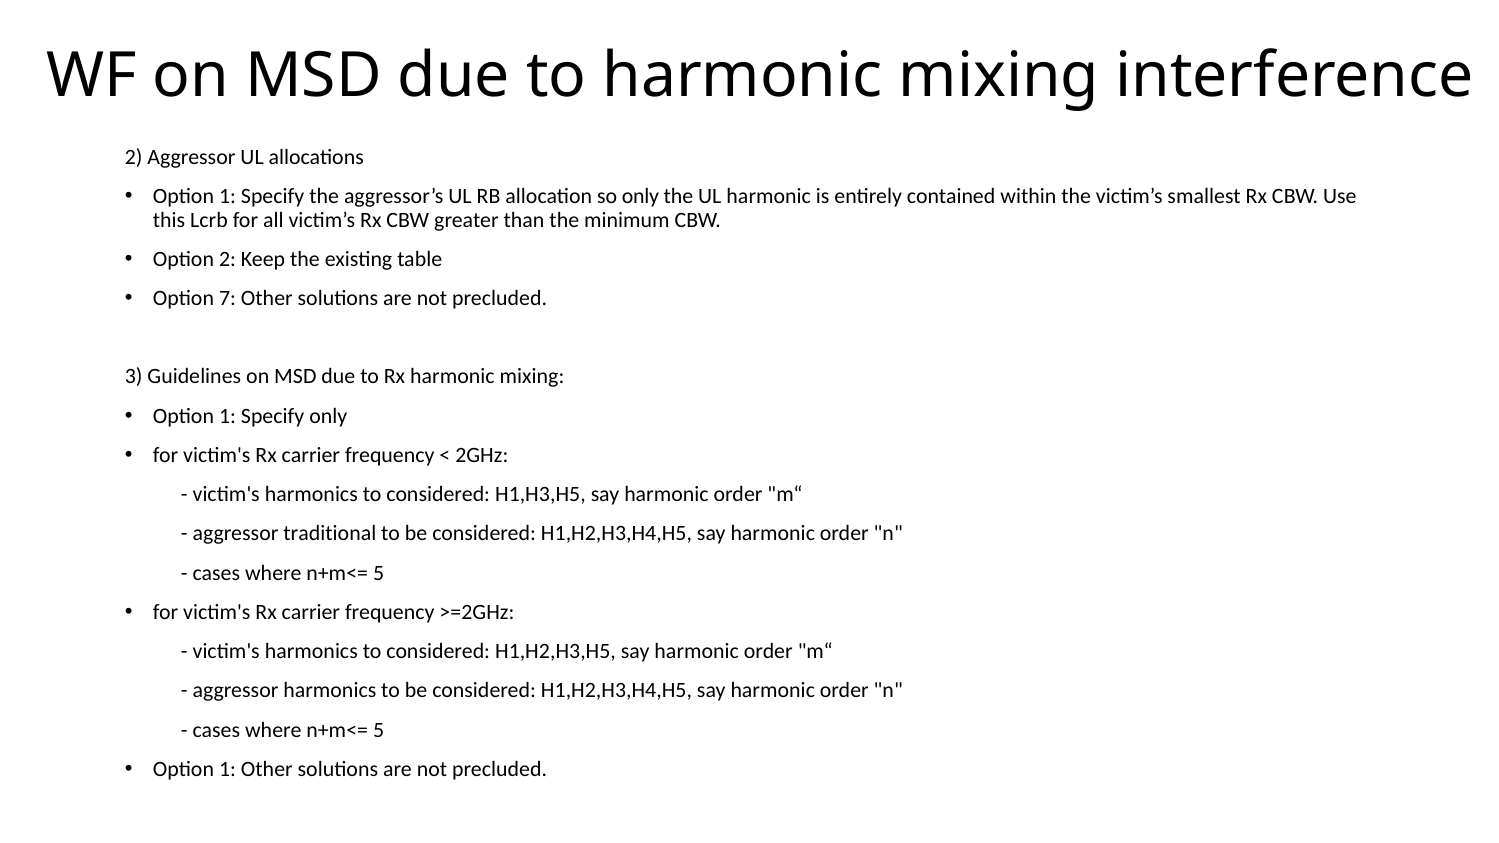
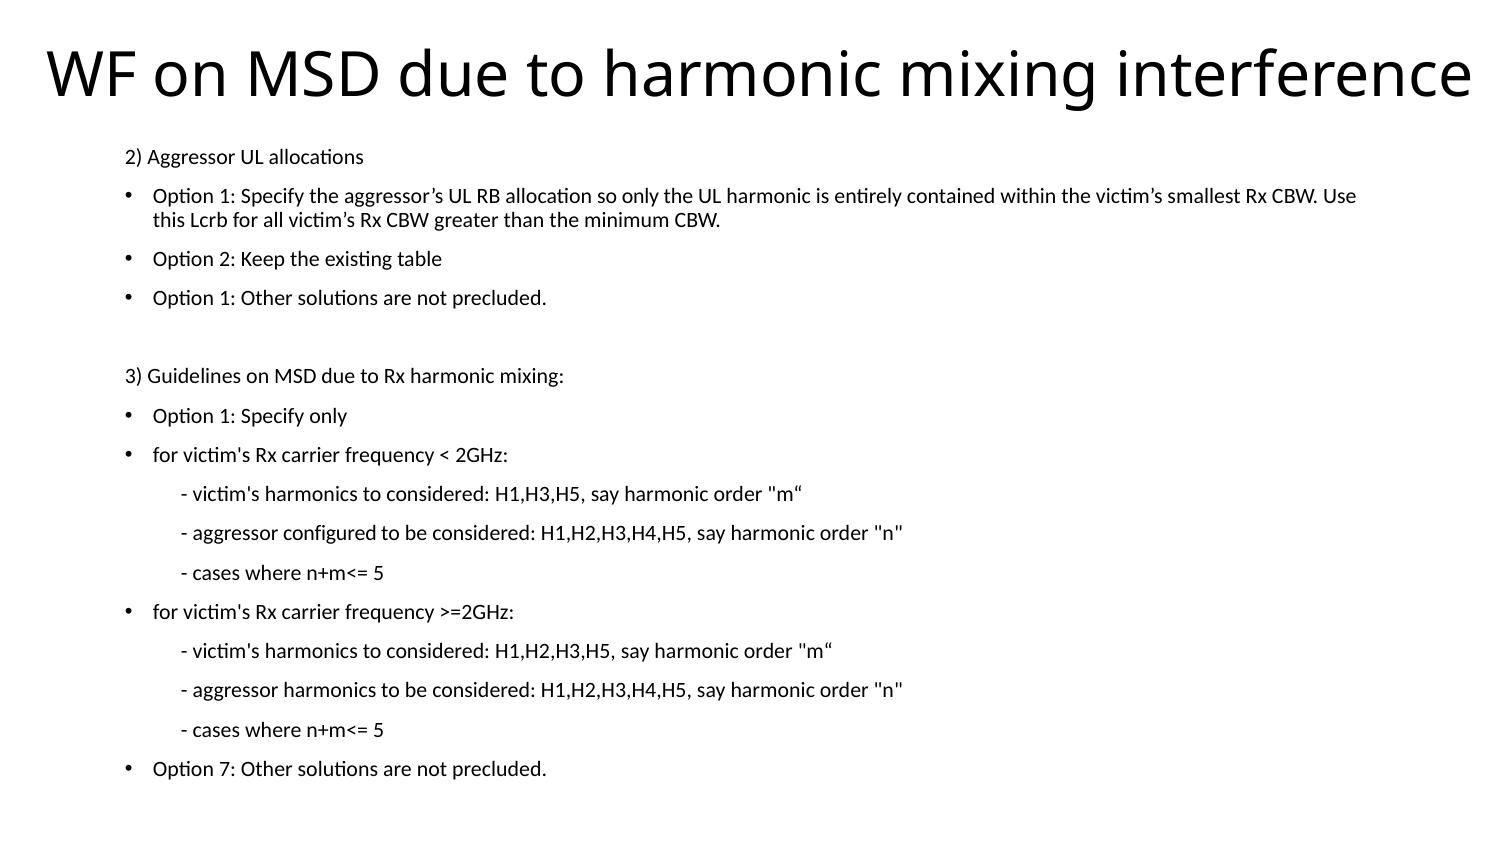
7: 7 -> 1 (227, 298)
traditional: traditional -> configured (330, 534)
1: 1 -> 7 (227, 769)
